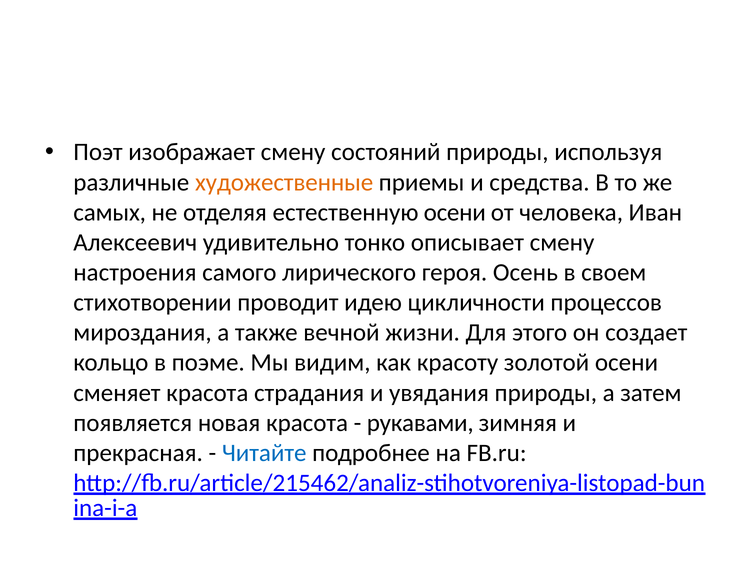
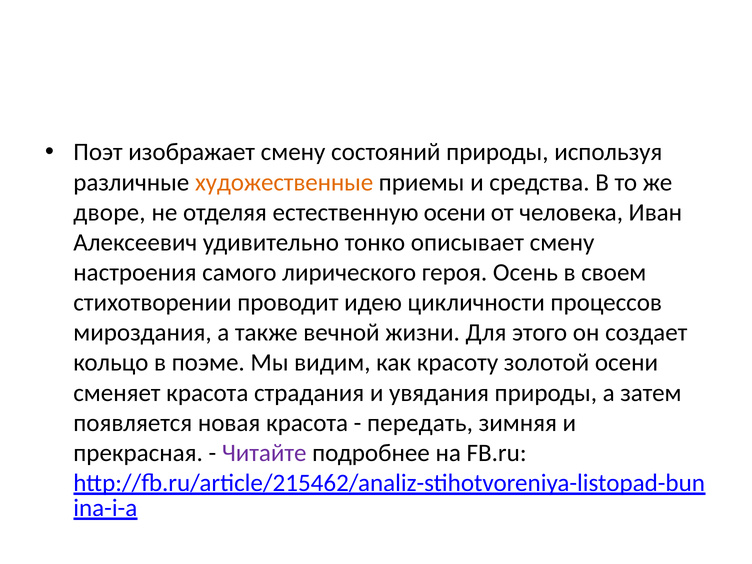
самых: самых -> дворе (109, 212)
рукавами: рукавами -> передать (420, 423)
Читайте colour: blue -> purple (264, 453)
